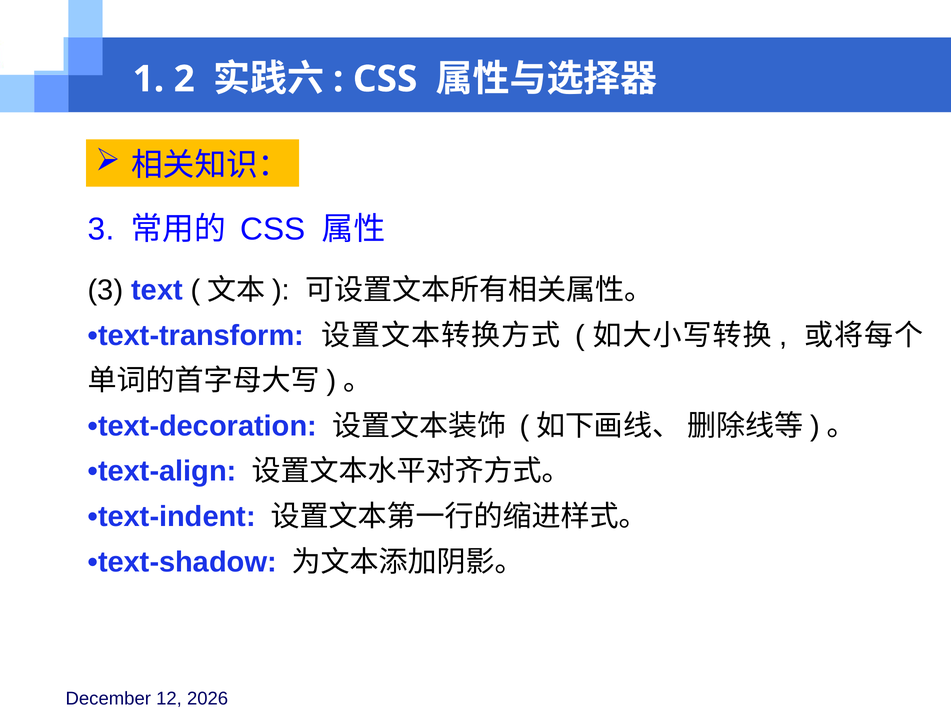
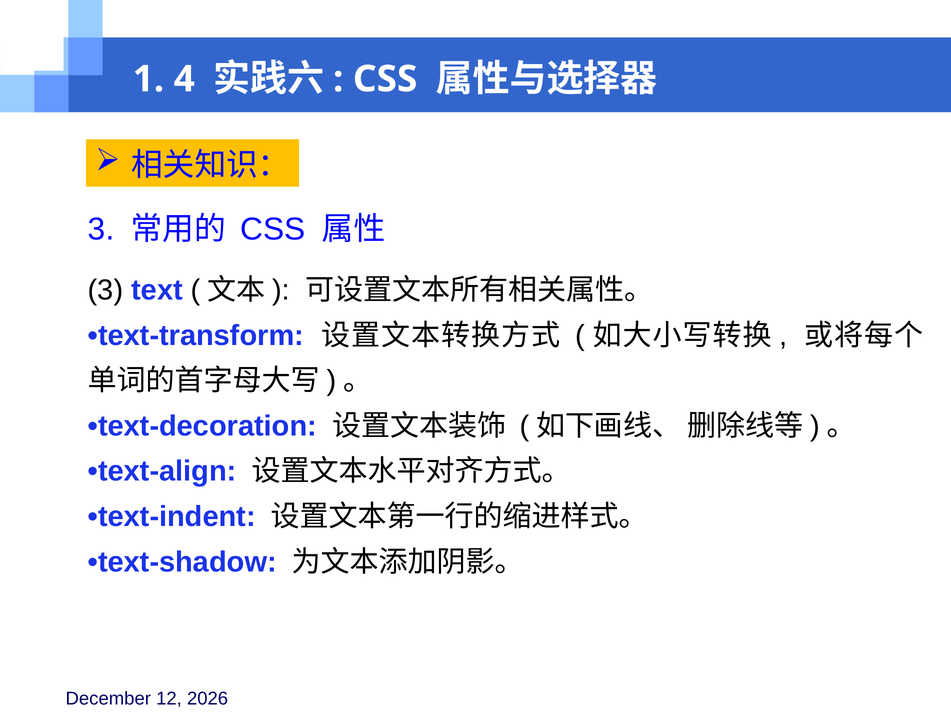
2: 2 -> 4 (184, 79)
